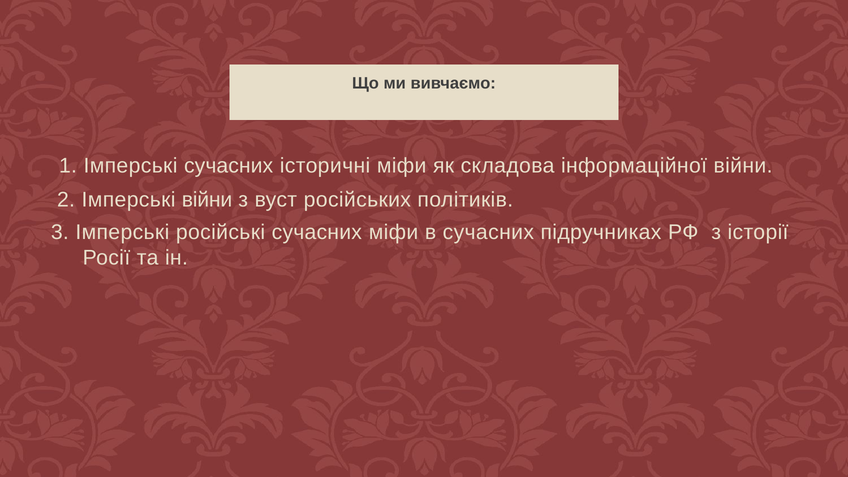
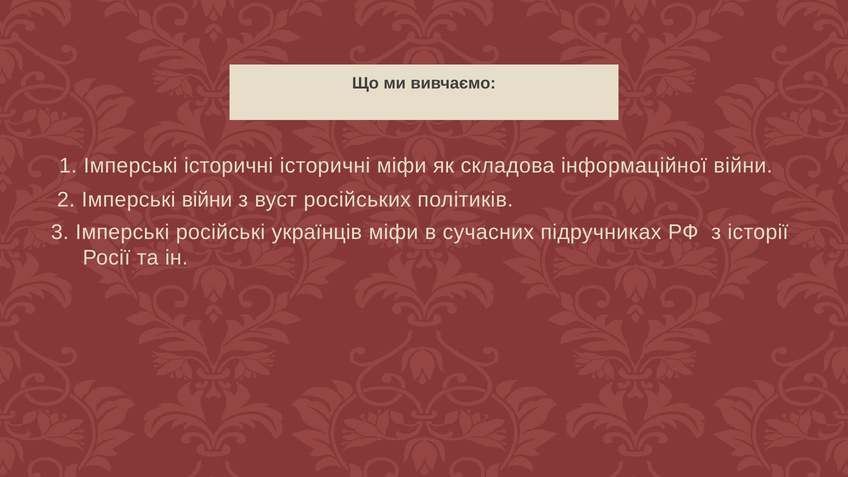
Імперські сучасних: сучасних -> історичні (229, 166)
російські сучасних: сучасних -> українців (317, 232)
